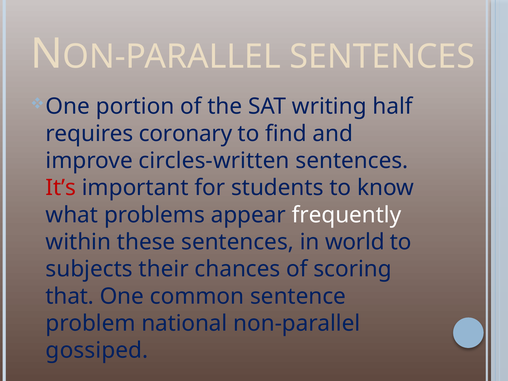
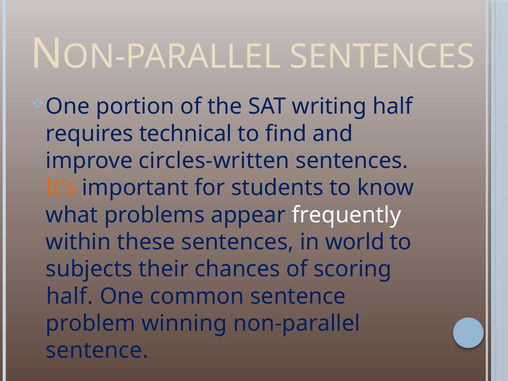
coronary: coronary -> technical (186, 134)
It’s colour: red -> orange (61, 188)
that: that -> half (70, 296)
national: national -> winning (184, 323)
gossiped: gossiped -> sentence (97, 350)
